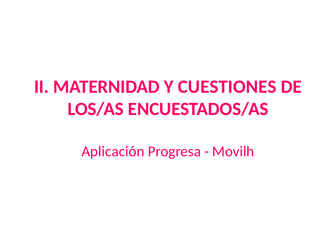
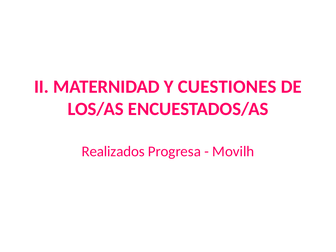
Aplicación: Aplicación -> Realizados (113, 151)
